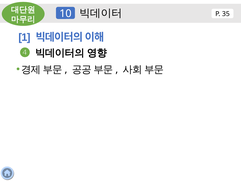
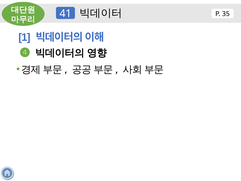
10: 10 -> 41 (65, 14)
